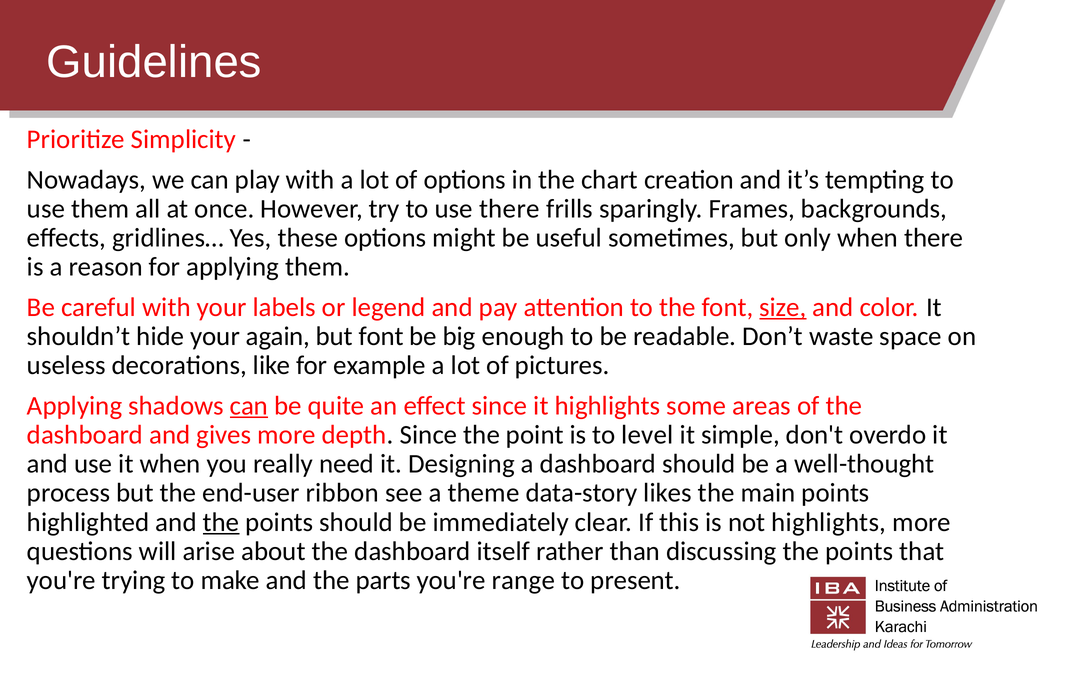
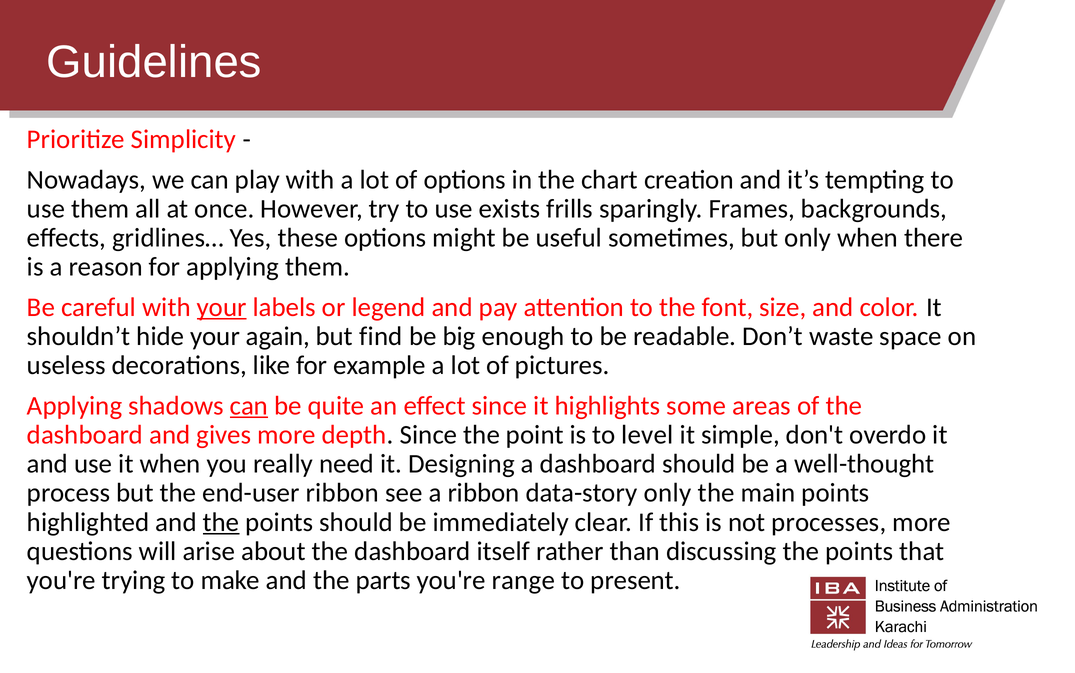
use there: there -> exists (510, 209)
your underline: none -> present (222, 307)
size underline: present -> none (783, 307)
but font: font -> find (381, 336)
a theme: theme -> ribbon (484, 493)
data-story likes: likes -> only (667, 493)
not highlights: highlights -> processes (829, 522)
